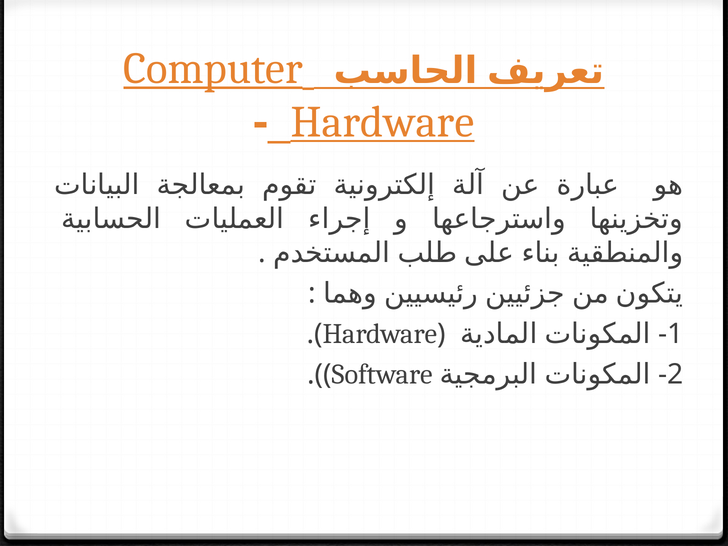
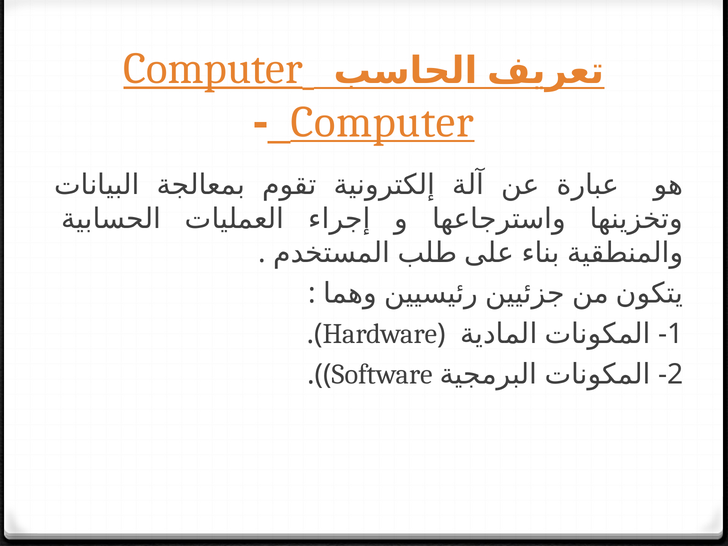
Hardware: Hardware -> Computer (382, 122)
